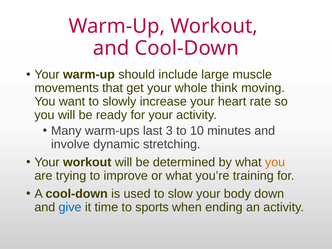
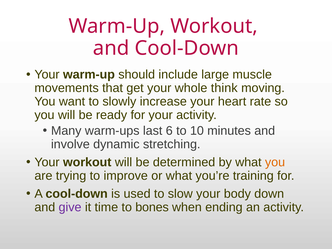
3: 3 -> 6 (169, 131)
give colour: blue -> purple (70, 207)
sports: sports -> bones (152, 207)
